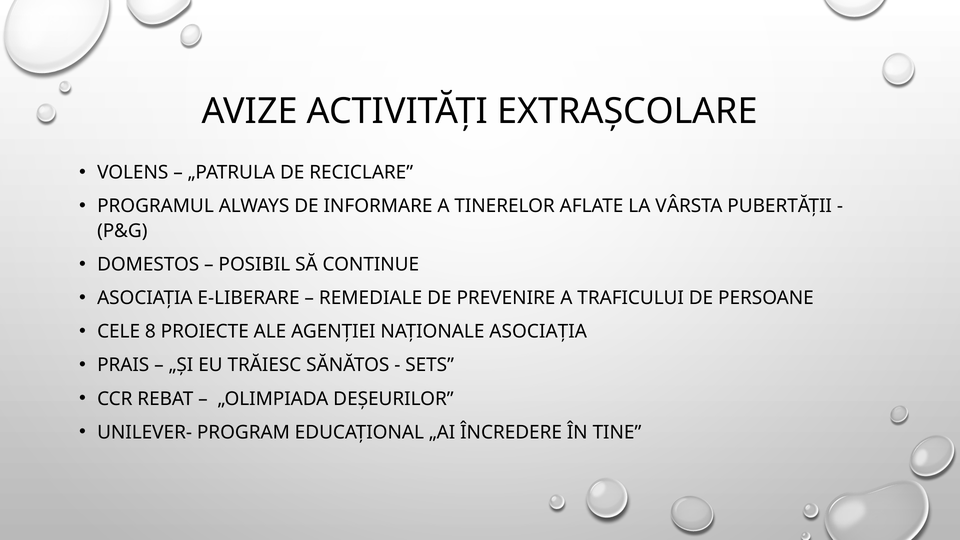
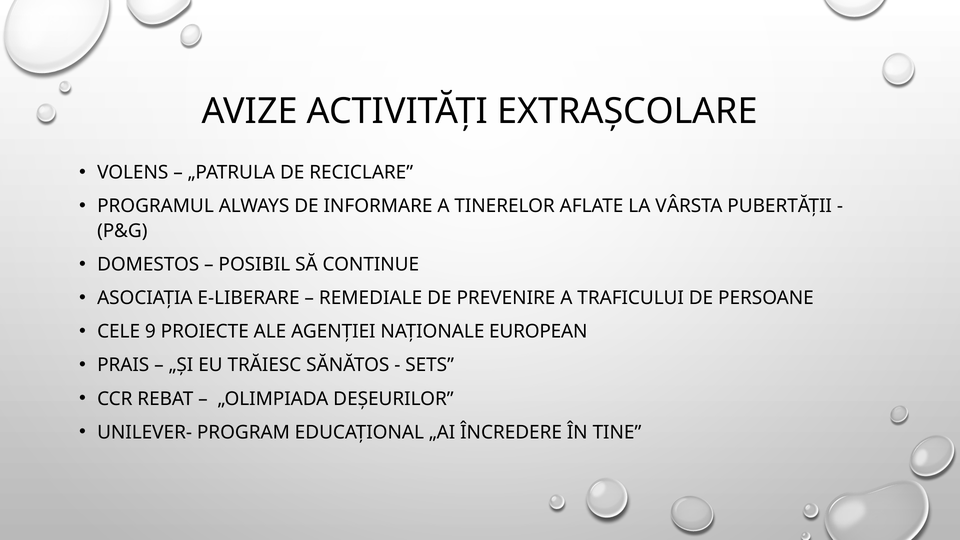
8: 8 -> 9 (150, 332)
NAȚIONALE ASOCIAȚIA: ASOCIAȚIA -> EUROPEAN (538, 332)
